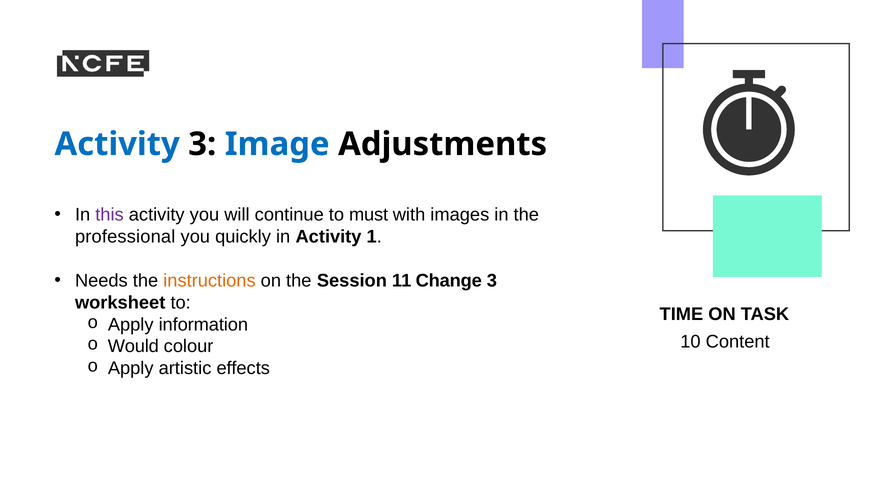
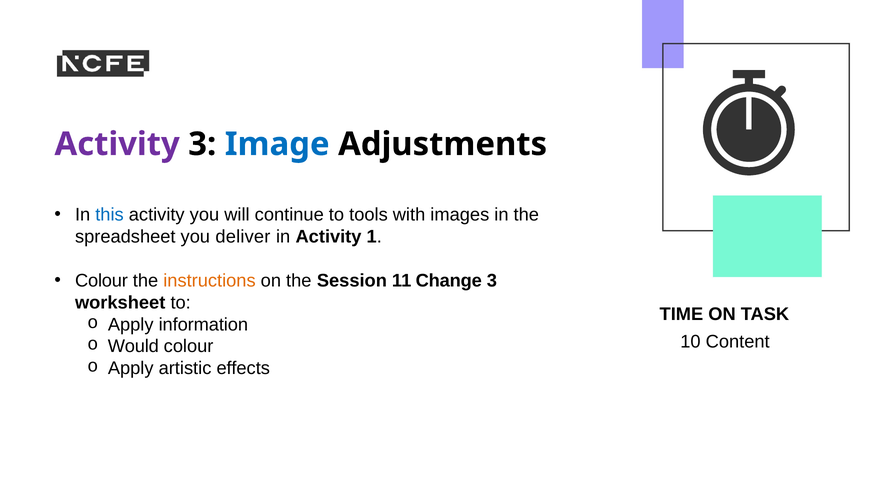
Activity colour: blue -> purple (117, 144)
this colour: purple -> blue (110, 215)
must: must -> tools (368, 215)
professional: professional -> spreadsheet (125, 237)
quickly: quickly -> deliver (243, 237)
Needs: Needs -> Colour (101, 281)
